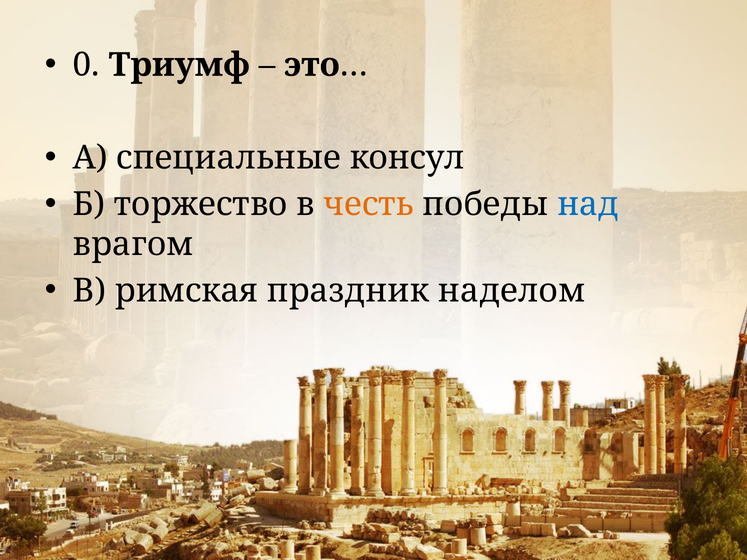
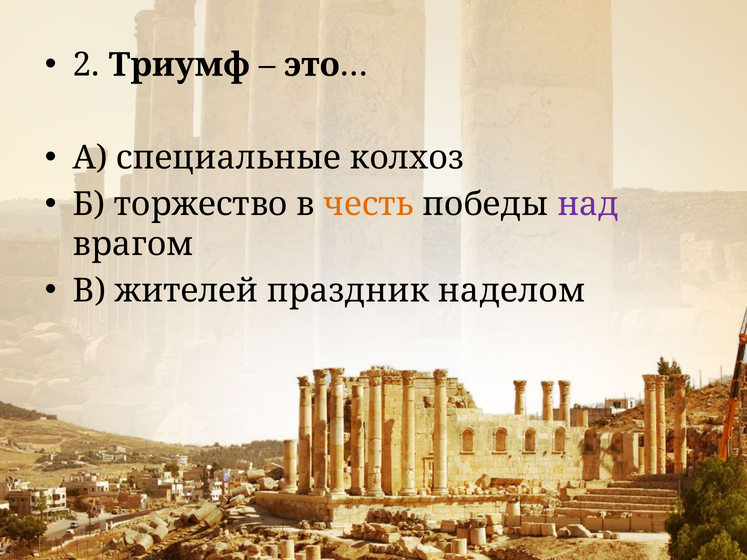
0: 0 -> 2 (86, 65)
консул: консул -> колхоз (407, 158)
над colour: blue -> purple (588, 204)
римская: римская -> жителей (186, 291)
